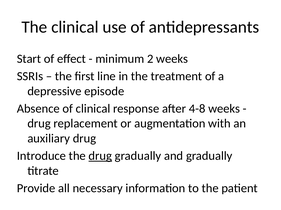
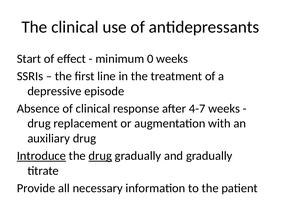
2: 2 -> 0 (150, 59)
4-8: 4-8 -> 4-7 (197, 109)
Introduce underline: none -> present (41, 156)
